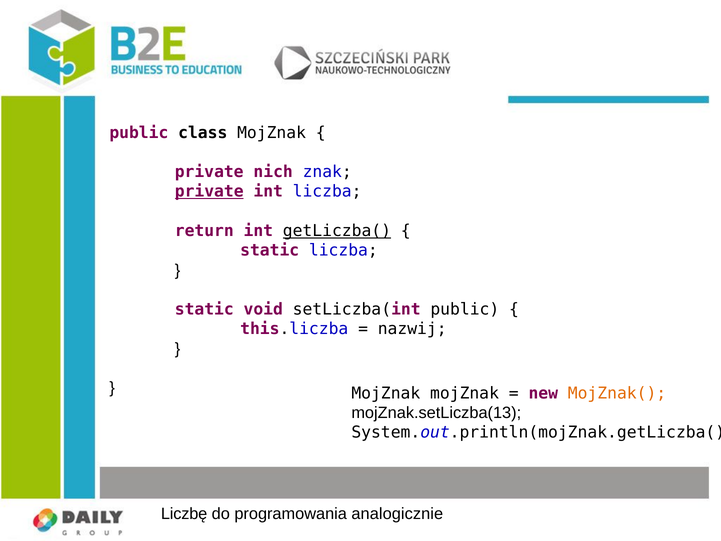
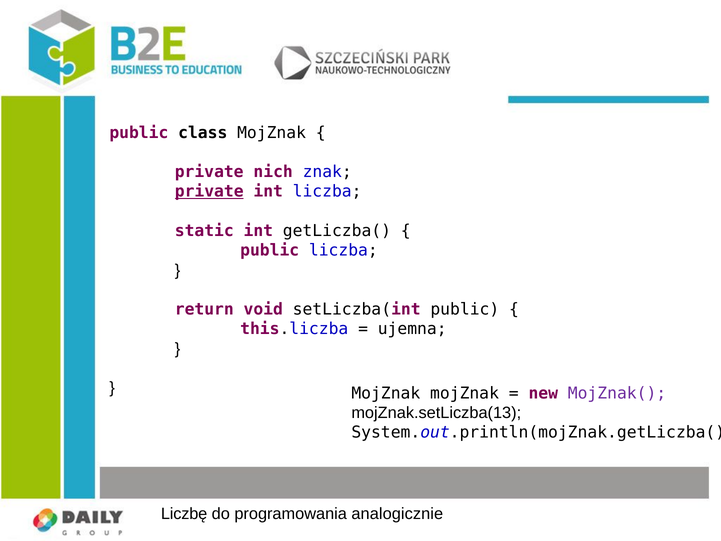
return: return -> static (204, 231)
getLiczba( underline: present -> none (337, 231)
static: static -> public (270, 250)
static: static -> return (204, 309)
nazwij: nazwij -> ujemna (412, 329)
MojZnak( colour: orange -> purple (617, 393)
